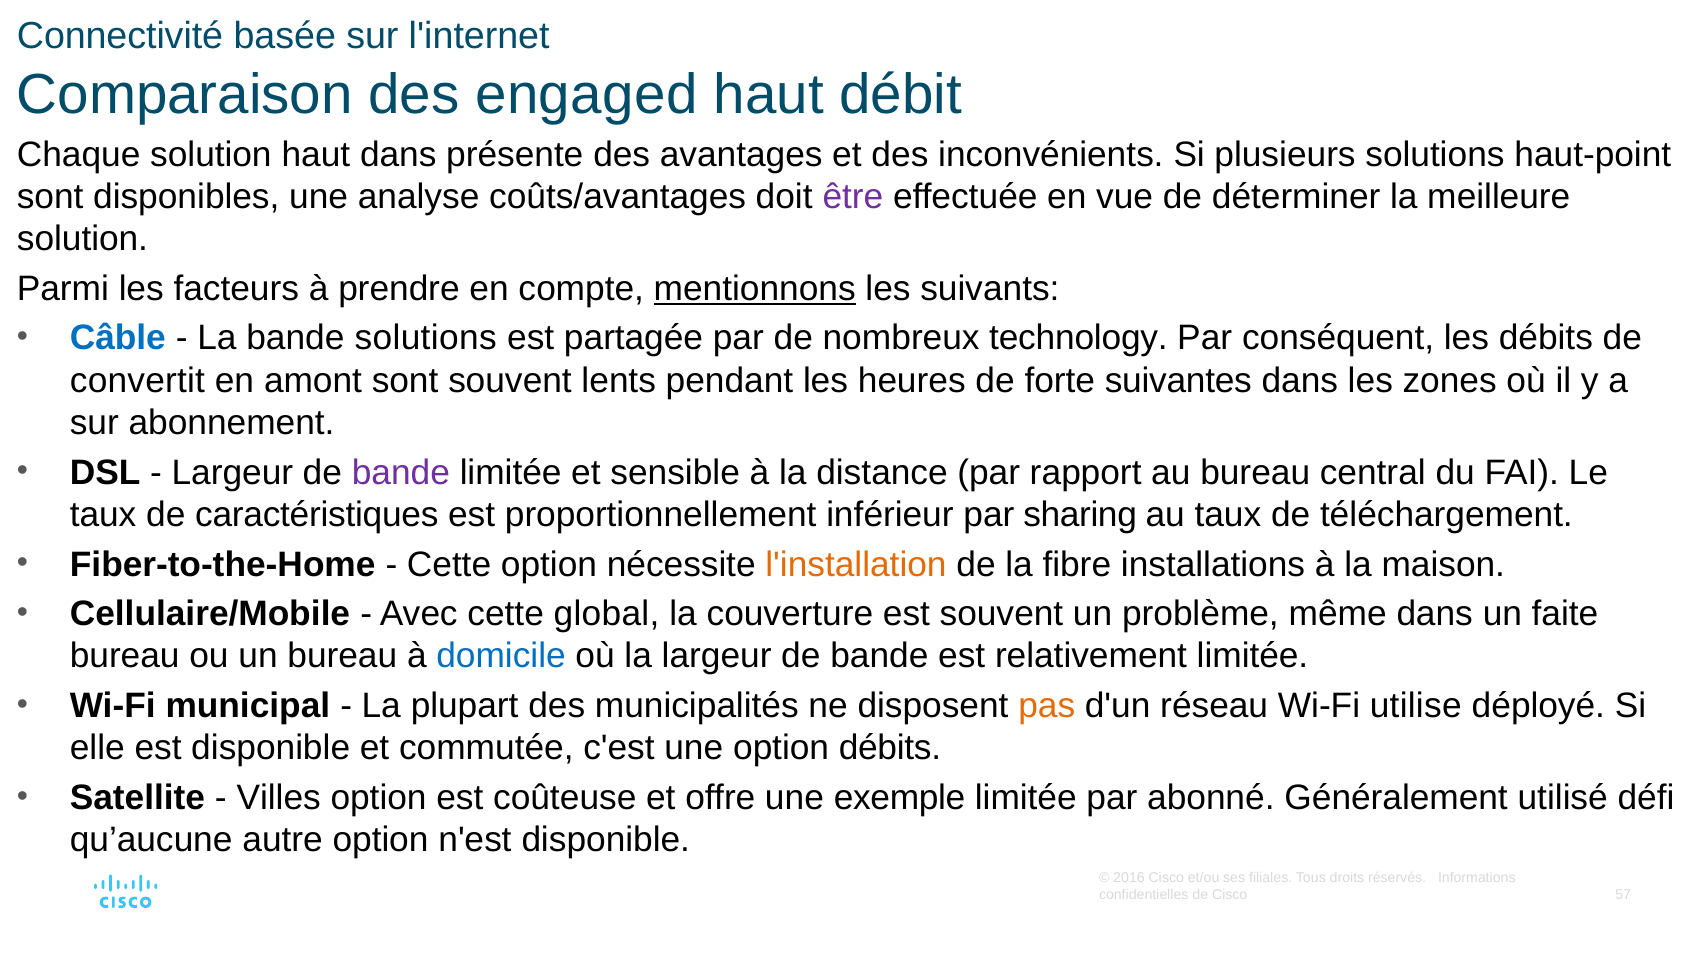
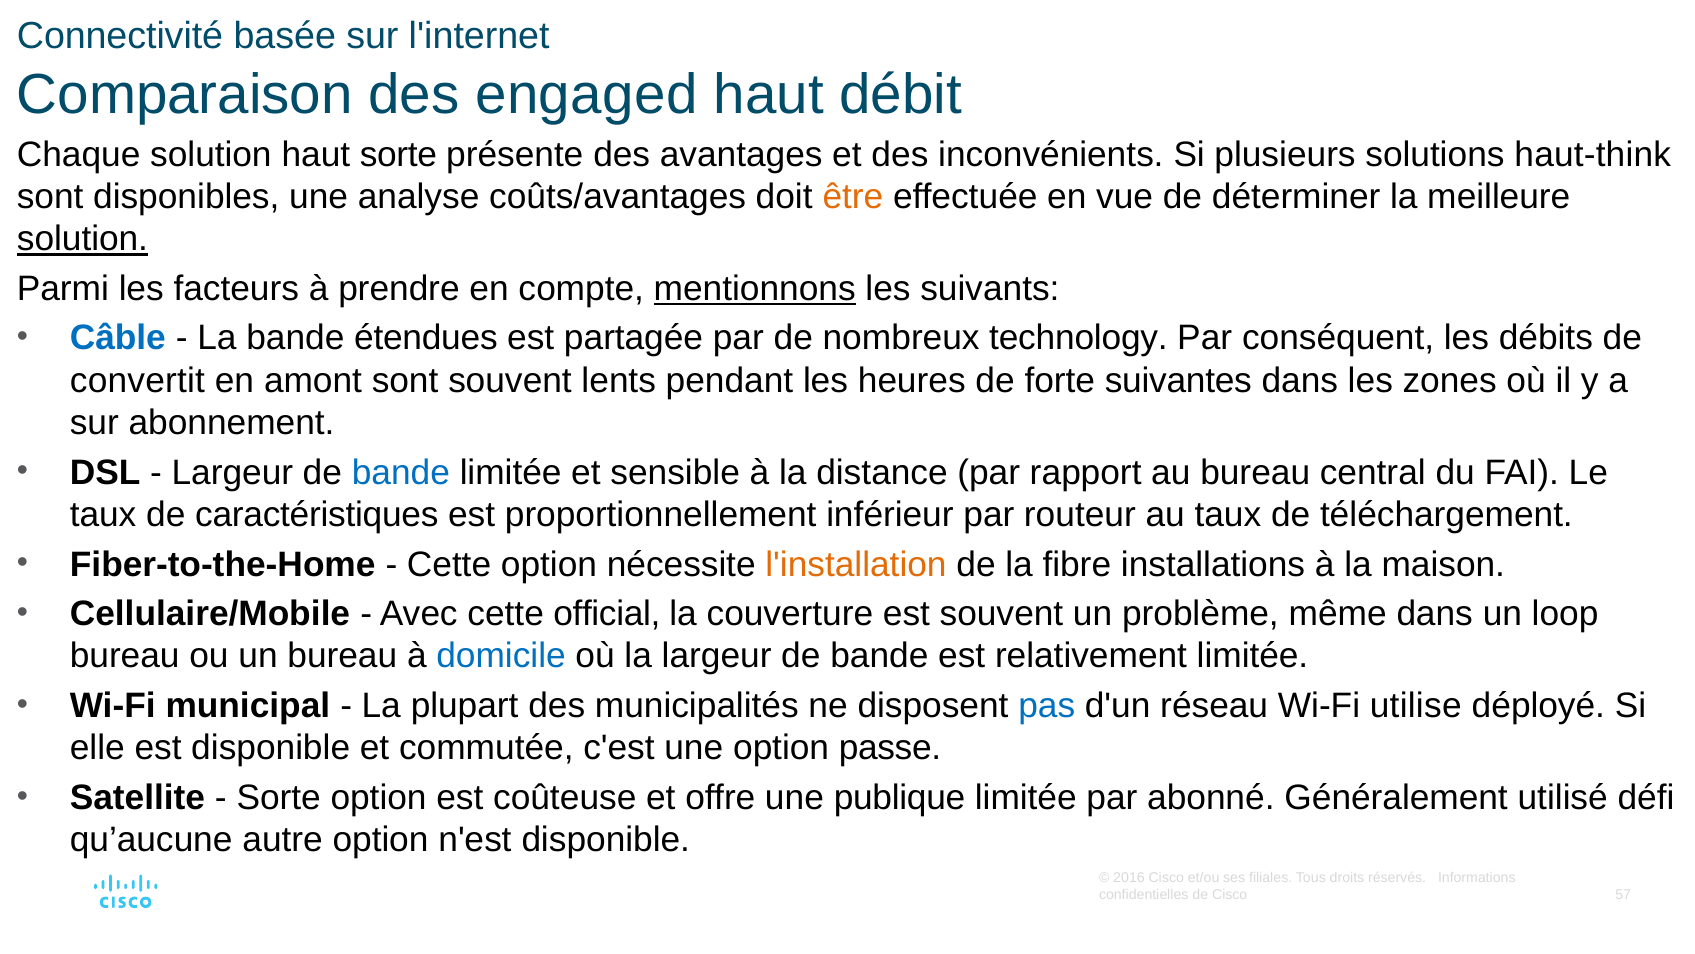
haut dans: dans -> sorte (398, 154)
haut-point: haut-point -> haut-think (1593, 154)
être colour: purple -> orange (853, 197)
solution underline: none -> present (82, 239)
bande solutions: solutions -> étendues (426, 338)
bande colour: purple -> blue (401, 472)
sharing: sharing -> routeur (1080, 515)
global: global -> official (607, 614)
faite: faite -> loop (1565, 614)
pas colour: orange -> blue (1047, 705)
option débits: débits -> passe (890, 748)
Villes: Villes -> Sorte (279, 797)
exemple: exemple -> publique (900, 797)
